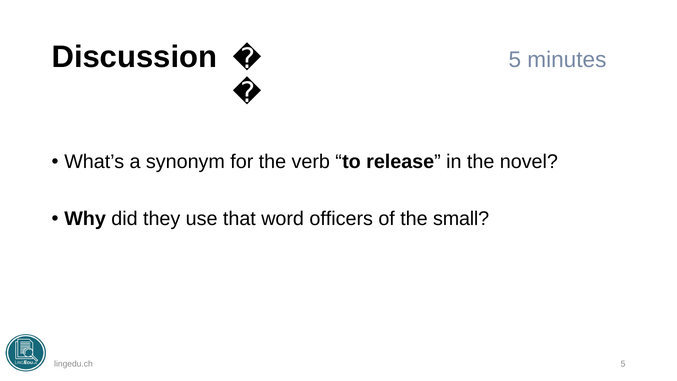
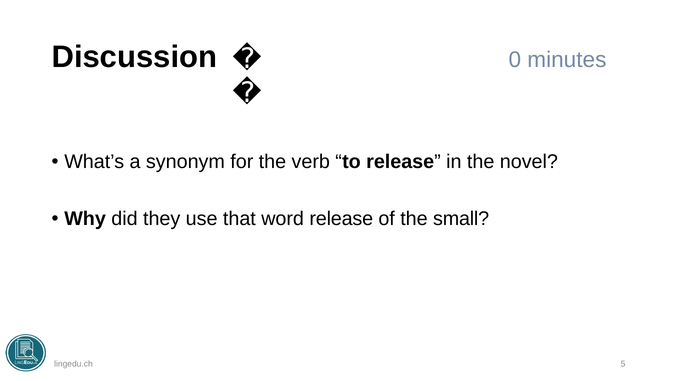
Discussion 5: 5 -> 0 (515, 60)
word officers: officers -> release (341, 219)
